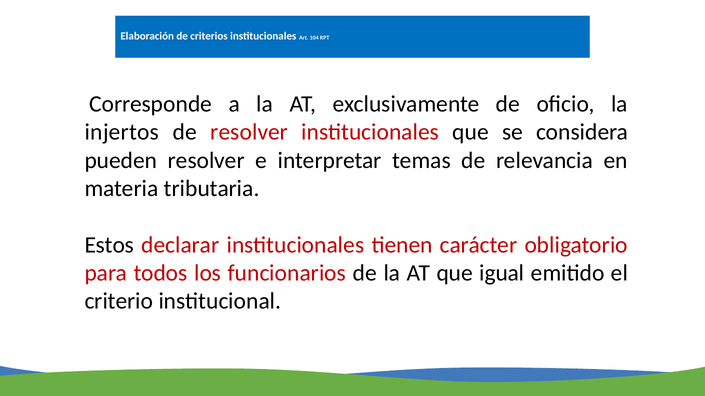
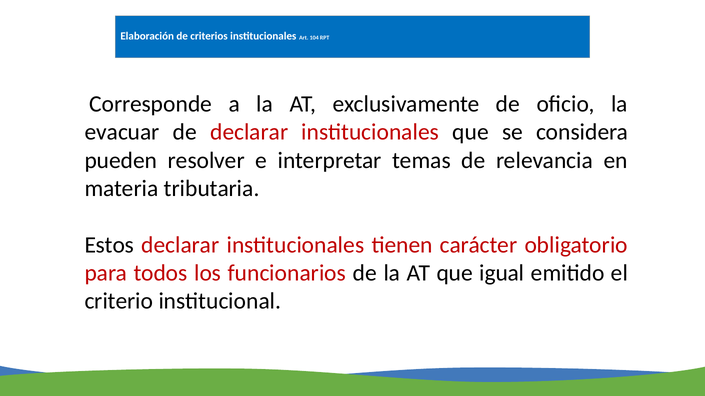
injertos: injertos -> evacuar (122, 132)
de resolver: resolver -> declarar (249, 132)
